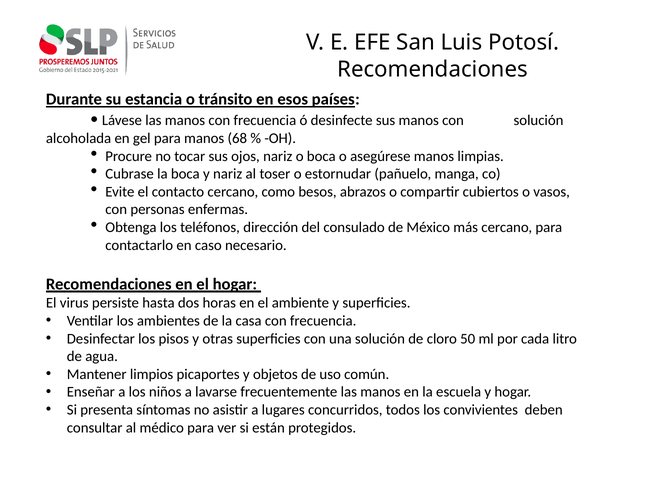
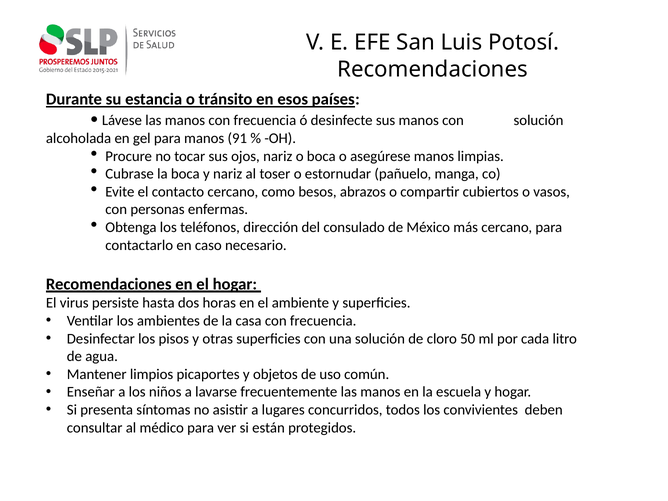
68: 68 -> 91 (237, 138)
